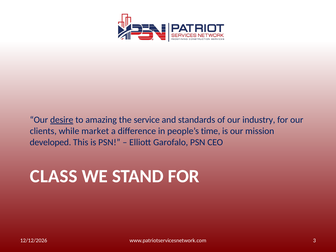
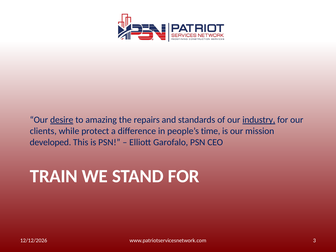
service: service -> repairs (147, 120)
industry underline: none -> present (259, 120)
market: market -> protect (95, 131)
CLASS: CLASS -> TRAIN (54, 176)
